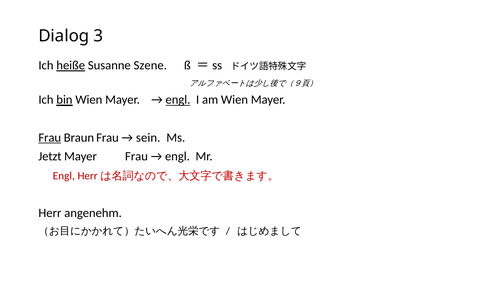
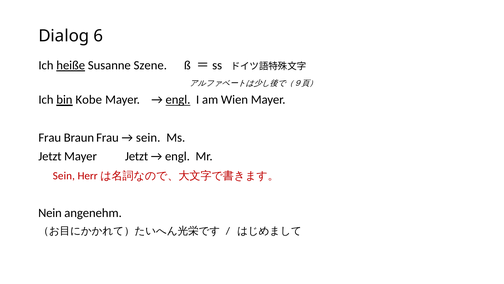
3: 3 -> 6 (98, 36)
bin Wien: Wien -> Kobe (89, 100)
Frau underline: present -> none (50, 137)
Frau: Frau -> Jetzt (137, 156)
Engl: Engl -> Sein (64, 176)
Herr: Herr -> Nein (50, 213)
